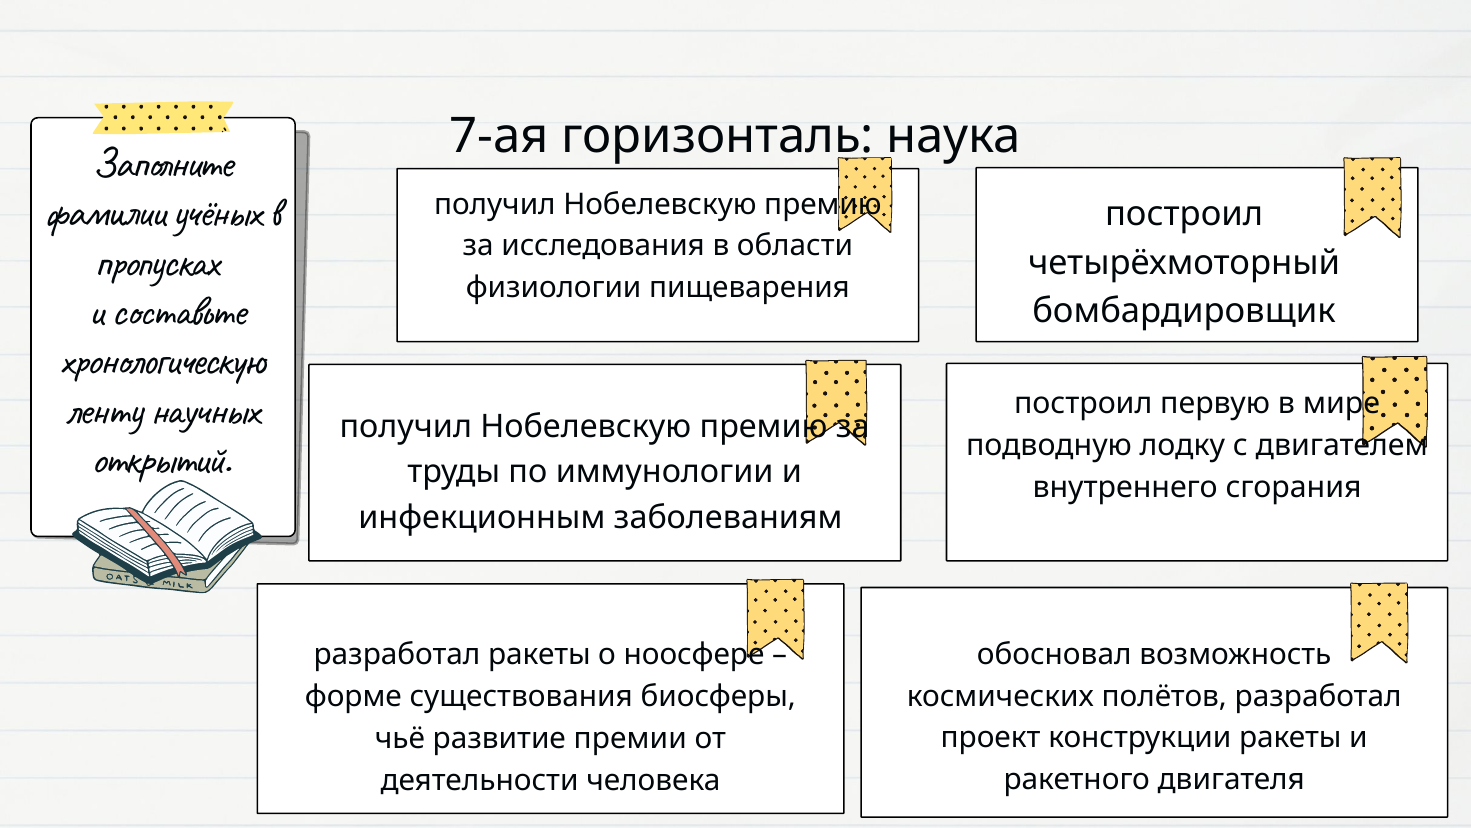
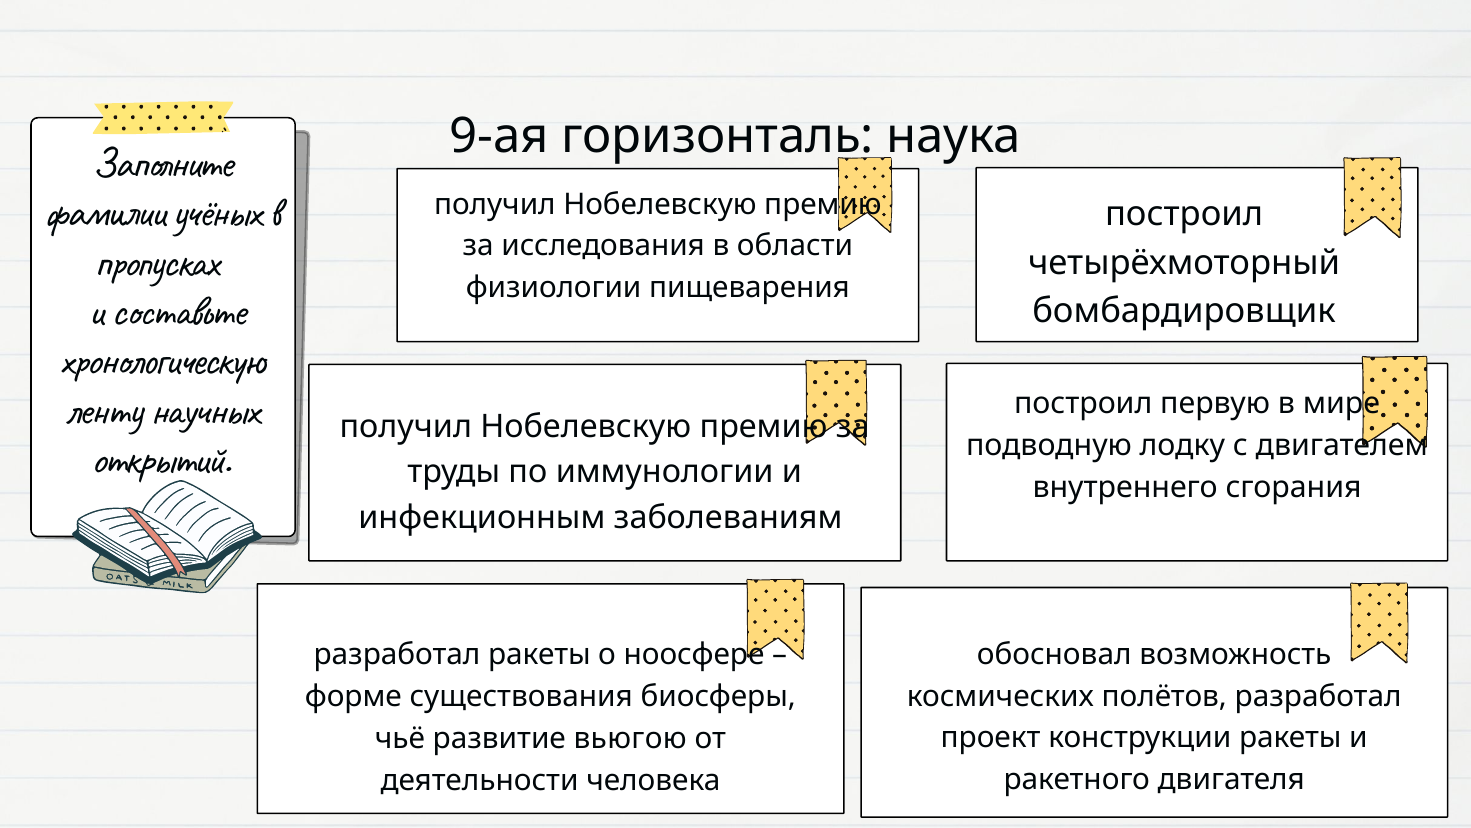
7-ая: 7-ая -> 9-ая (499, 136)
премии: премии -> вьюгою (630, 738)
